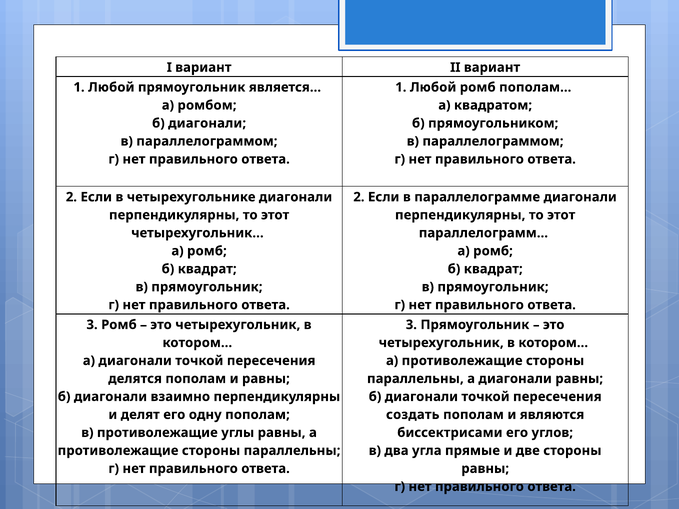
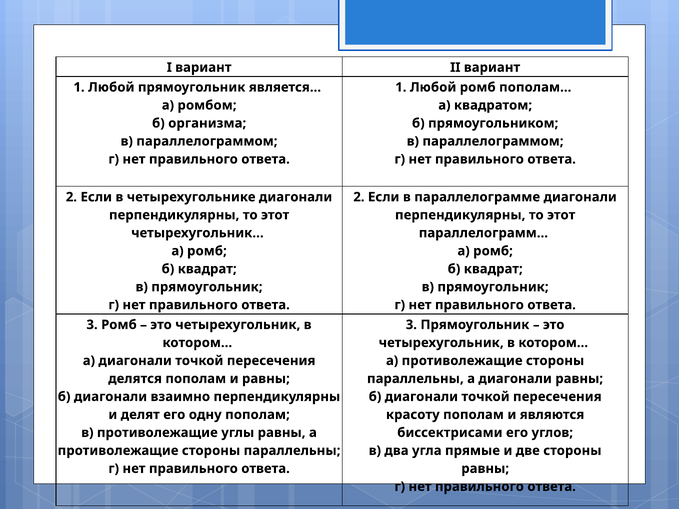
диагонали: диагонали -> организма (207, 123)
создать: создать -> красоту (413, 415)
